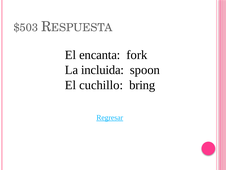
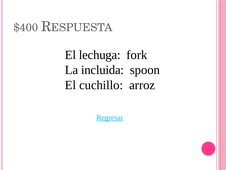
$503: $503 -> $400 (26, 28)
encanta: encanta -> lechuga (100, 55)
bring: bring -> arroz (142, 85)
